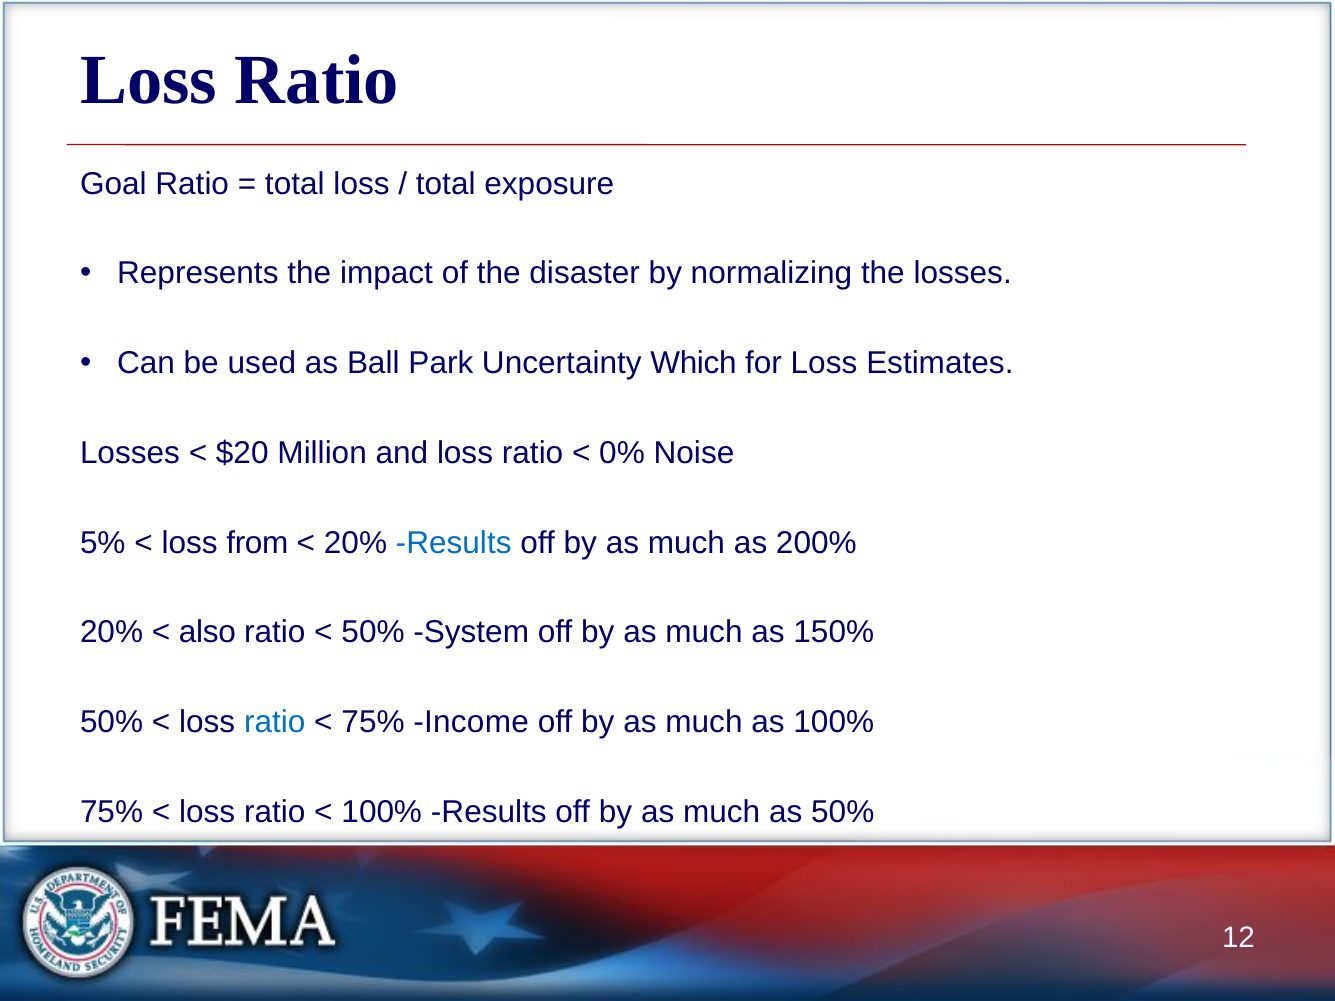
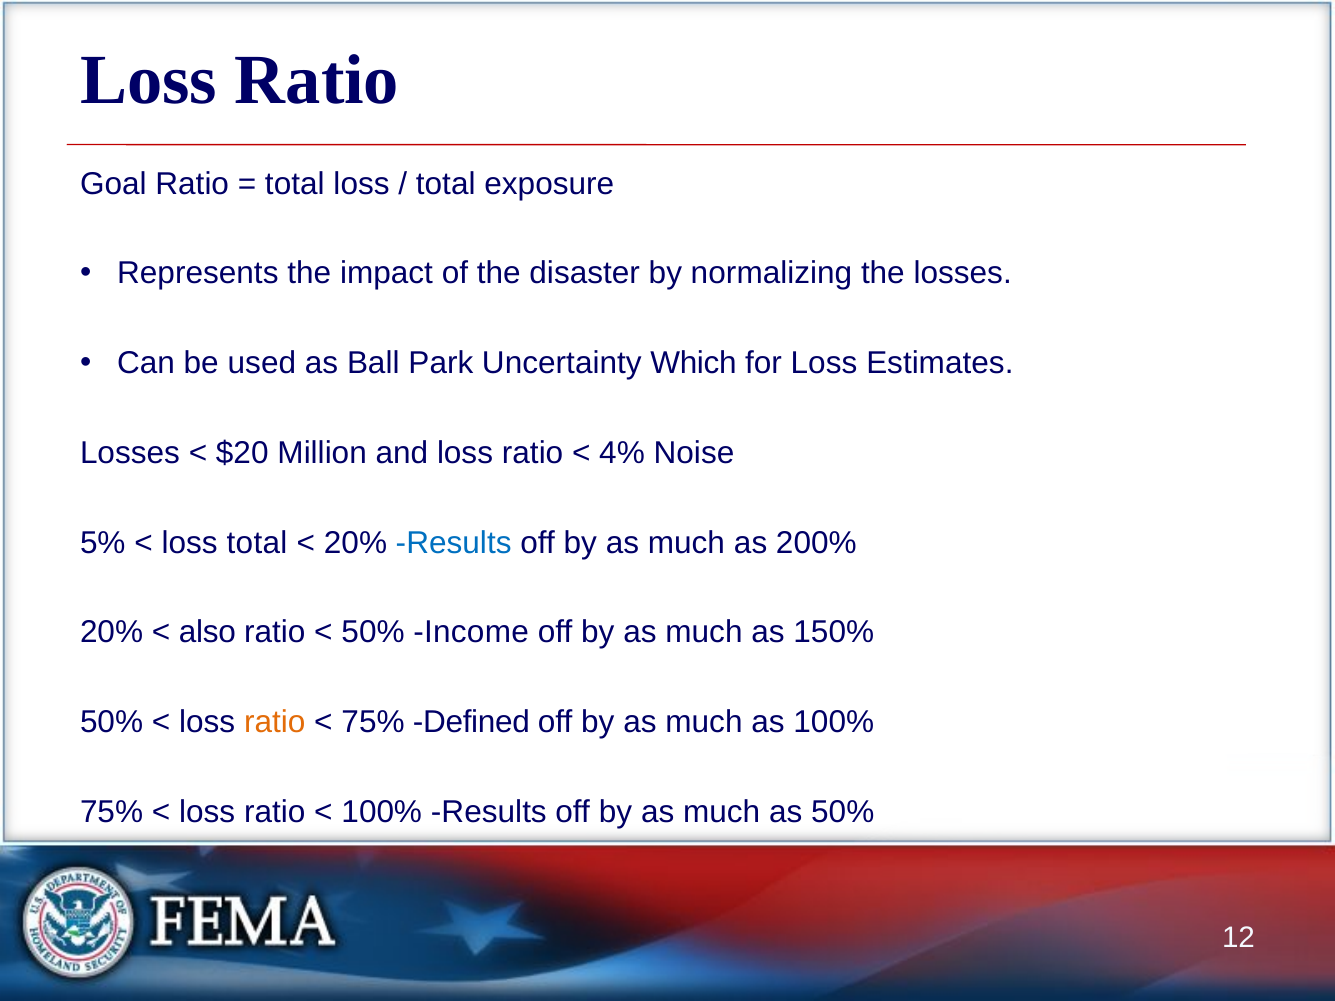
0%: 0% -> 4% (622, 453)
loss from: from -> total (257, 543)
System: System -> Income (471, 633)
ratio colour: blue -> orange (275, 722)
Income: Income -> Defined (471, 722)
